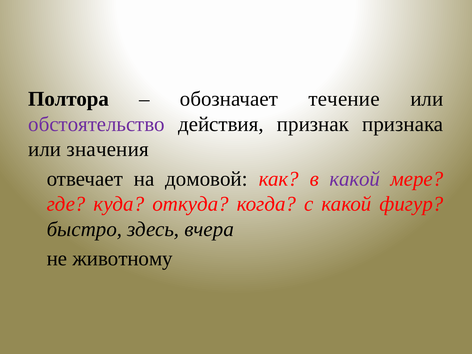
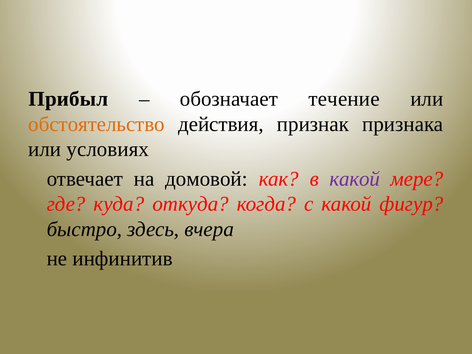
Полтора: Полтора -> Прибыл (68, 99)
обстоятельство colour: purple -> orange (97, 124)
значения: значения -> условиях (108, 149)
животному: животному -> инфинитив (123, 258)
